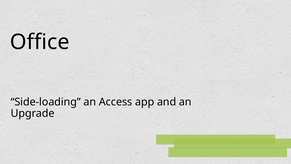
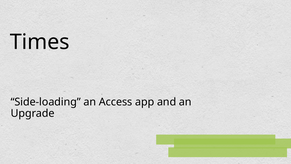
Office: Office -> Times (40, 42)
